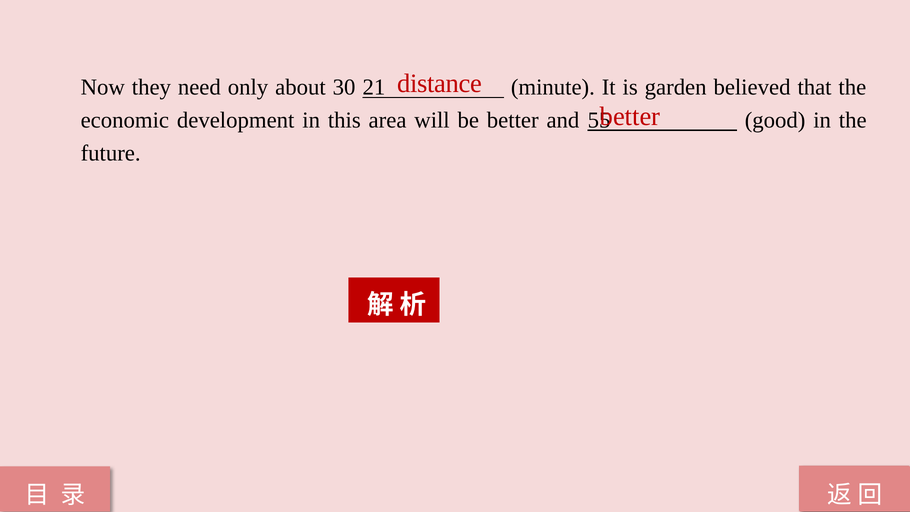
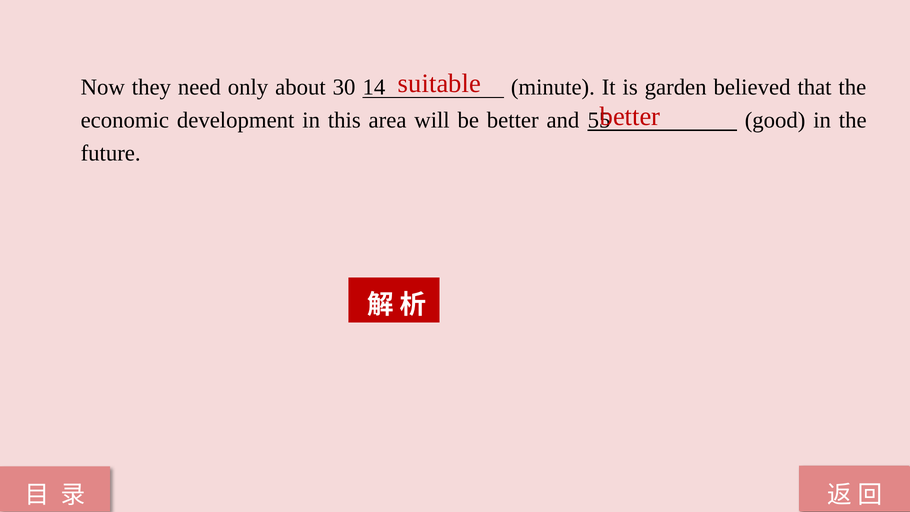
distance: distance -> suitable (439, 84)
21: 21 -> 14 (374, 87)
